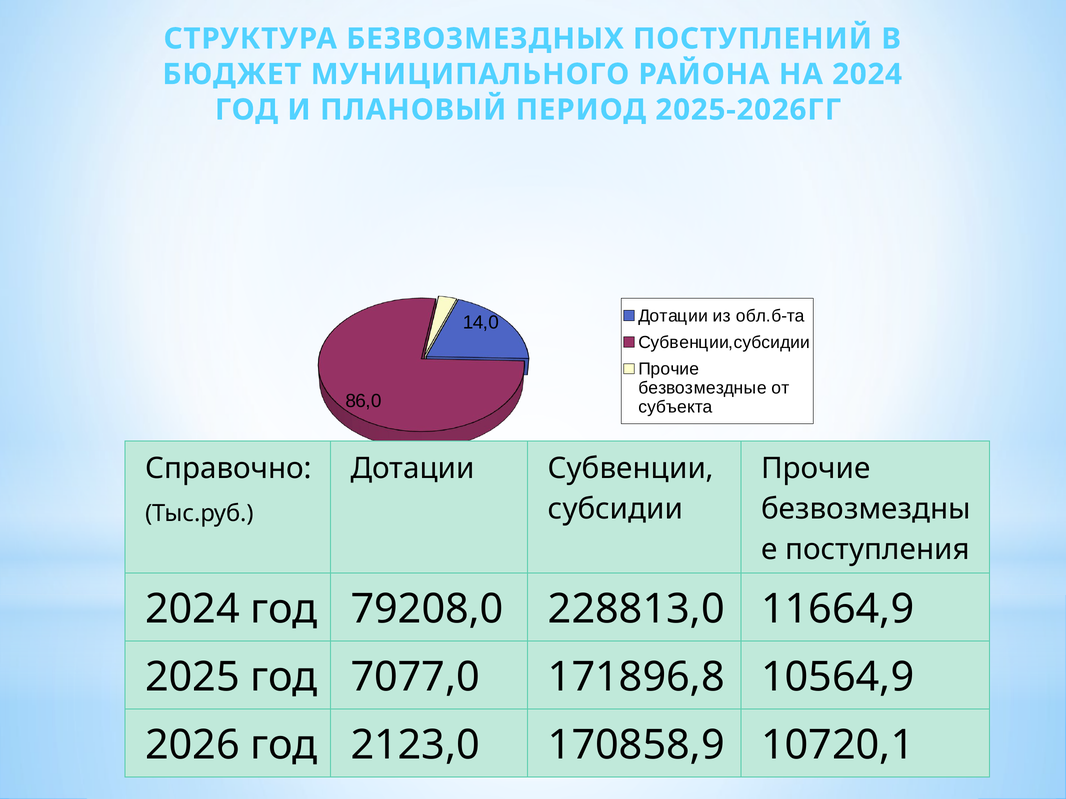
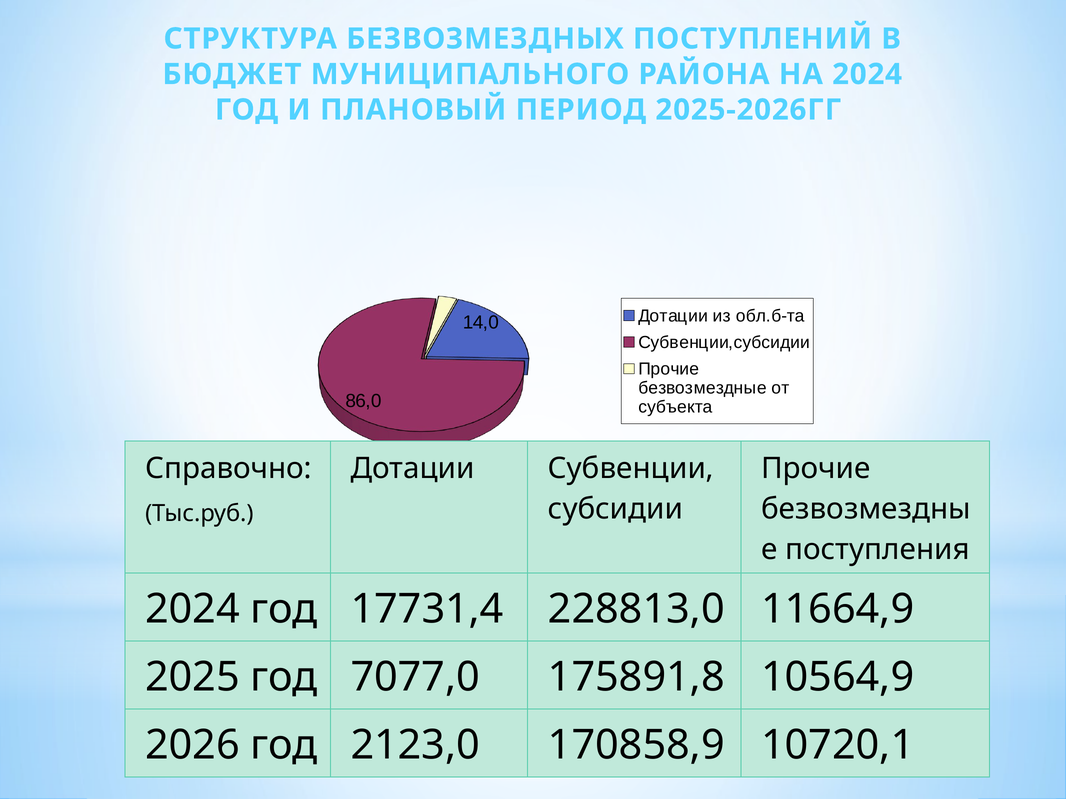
79208,0: 79208,0 -> 17731,4 (427, 609)
171896,8: 171896,8 -> 175891,8 (636, 677)
